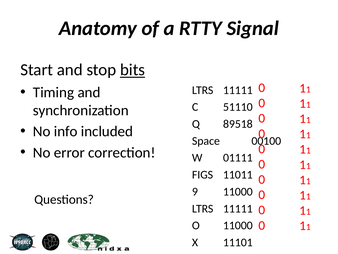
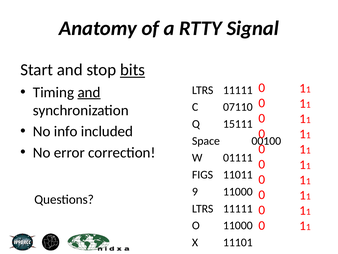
and underline: none -> present (89, 92)
51110: 51110 -> 07110 (238, 107)
89518: 89518 -> 15111 (238, 124)
